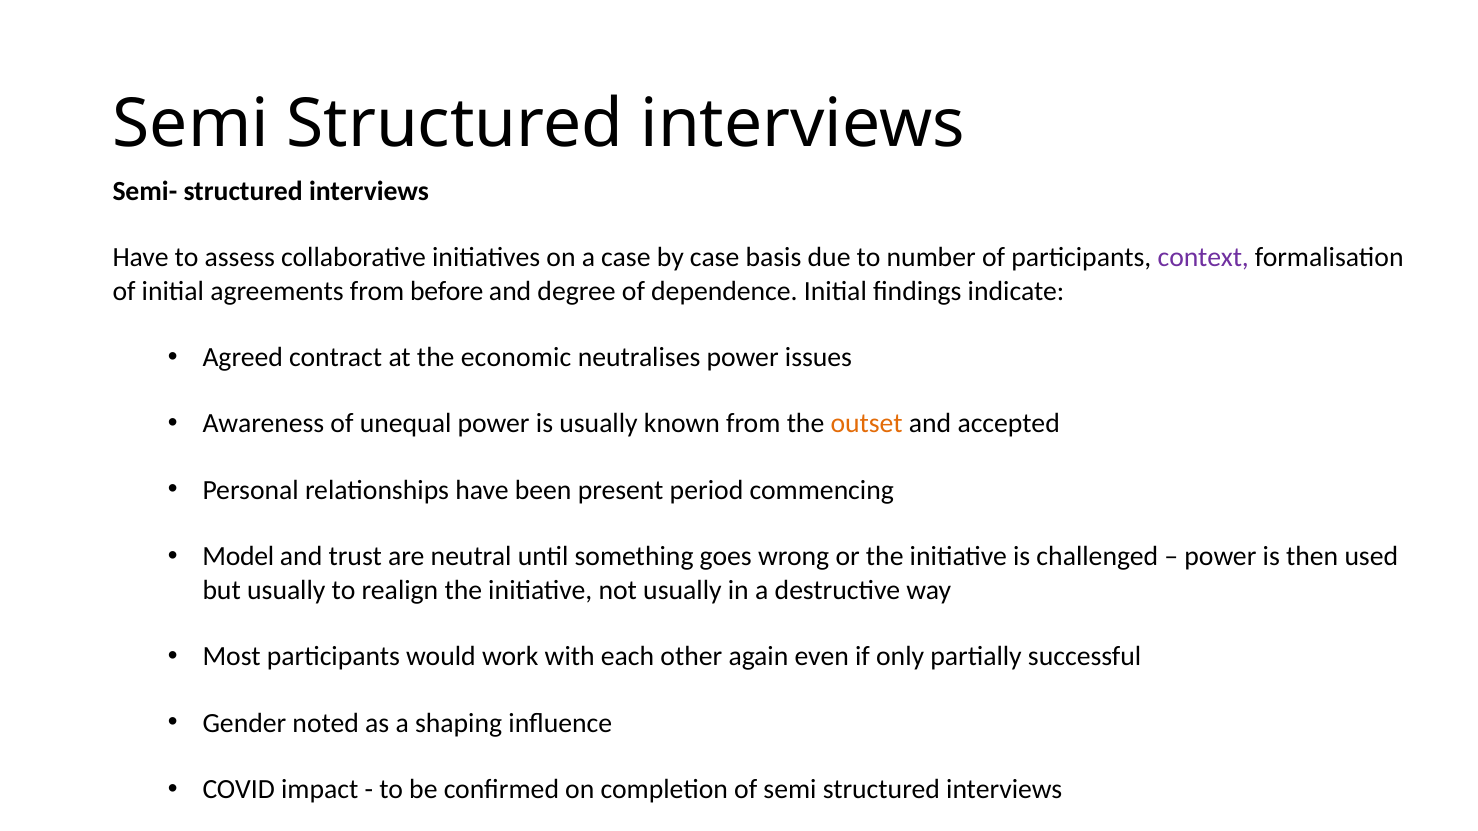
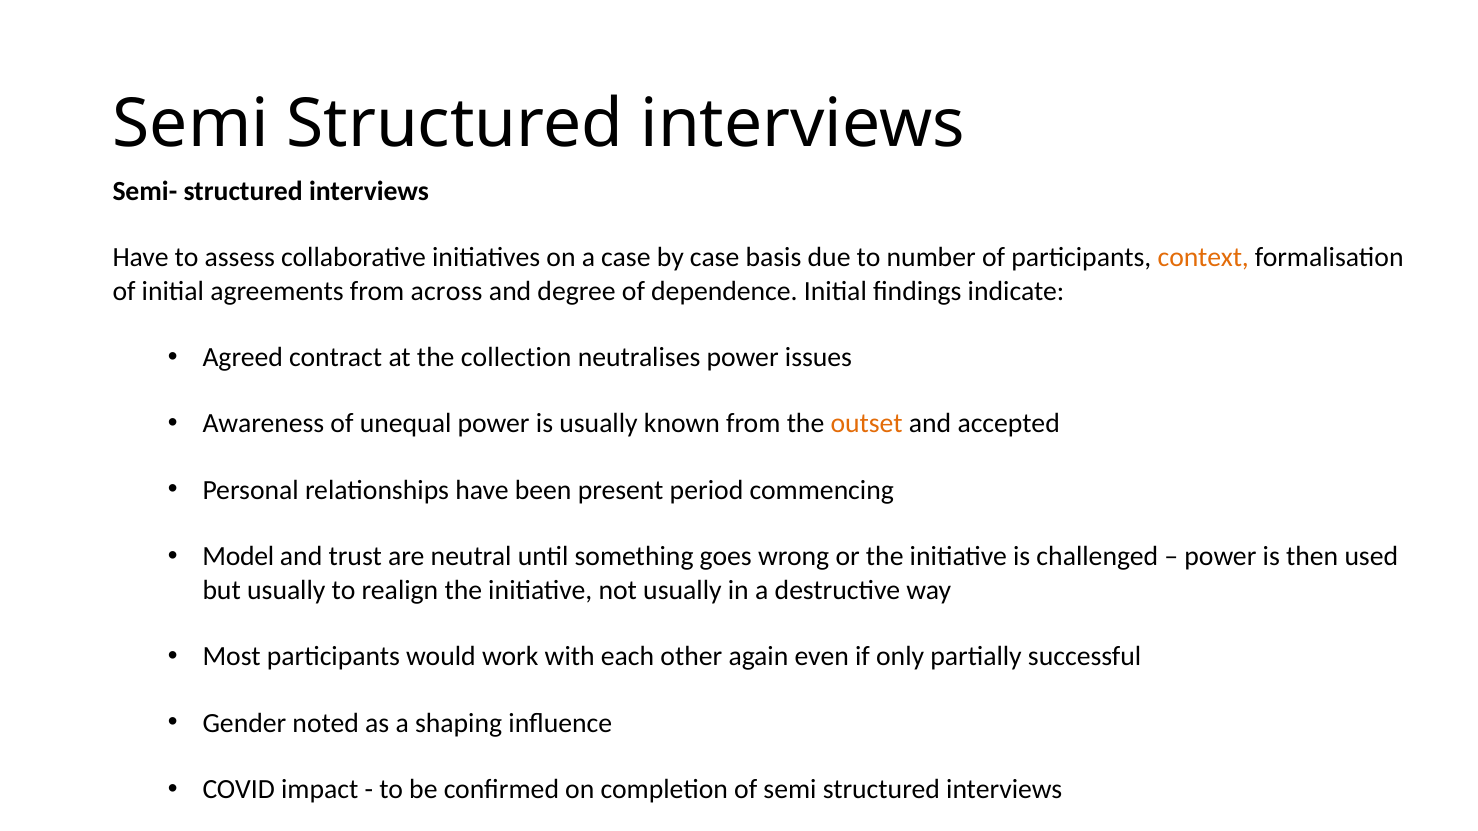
context colour: purple -> orange (1203, 258)
before: before -> across (447, 291)
economic: economic -> collection (516, 358)
